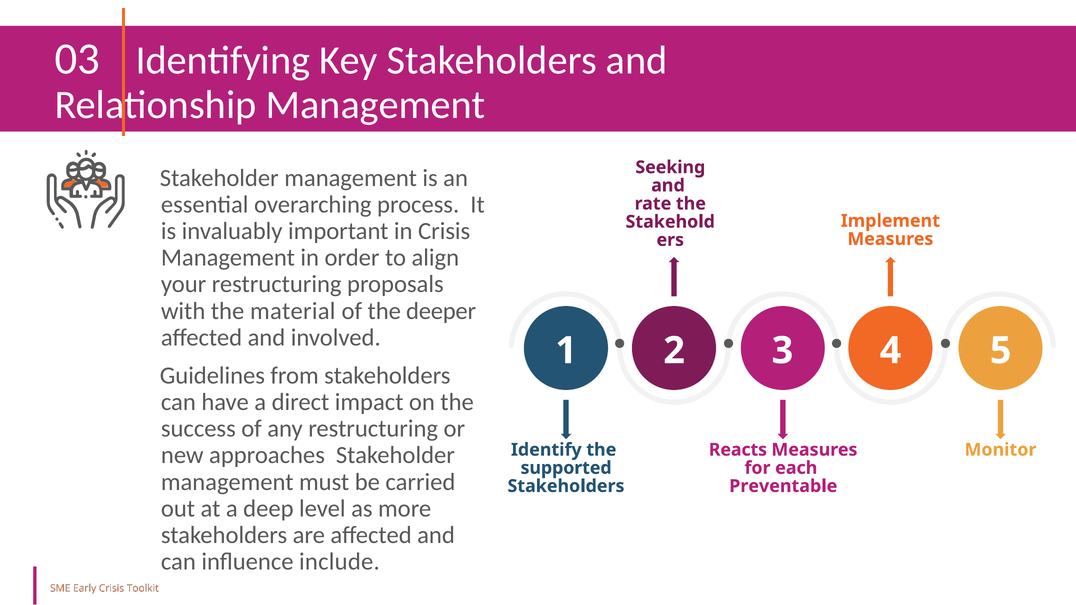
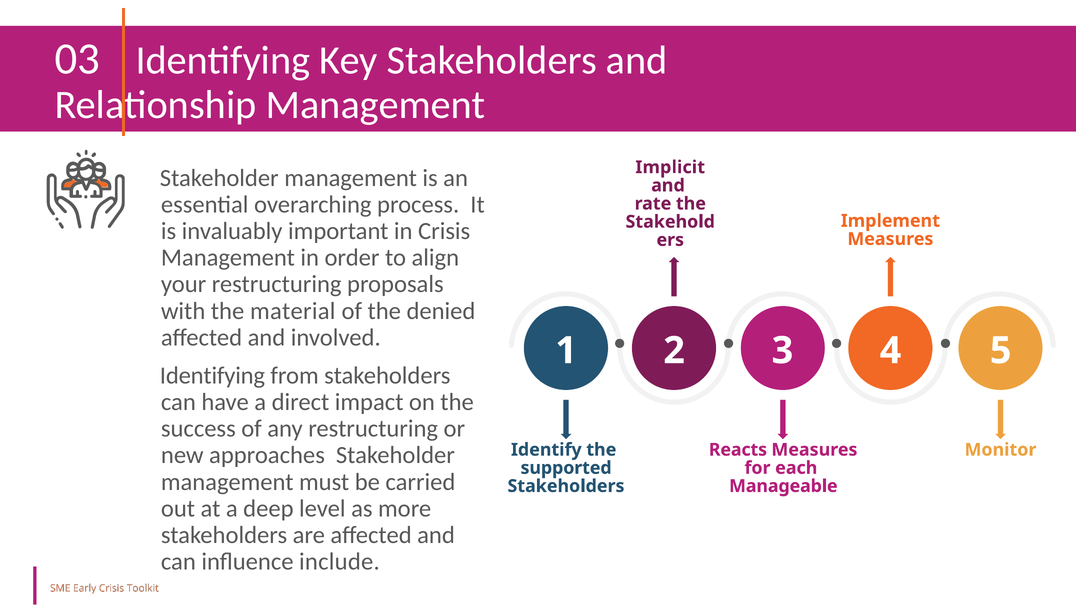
Seeking: Seeking -> Implicit (670, 167)
deeper: deeper -> denied (441, 311)
Guidelines: Guidelines -> Identifying (212, 376)
Preventable: Preventable -> Manageable (783, 486)
